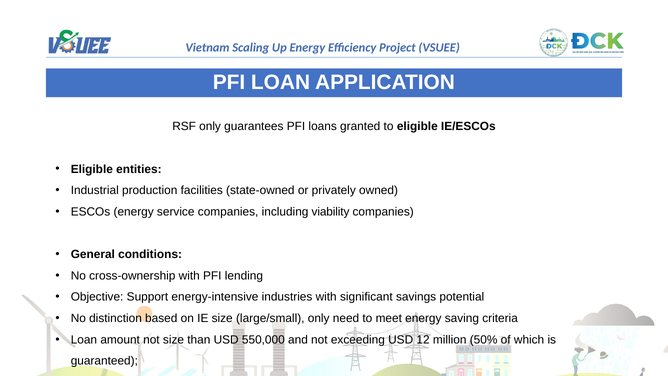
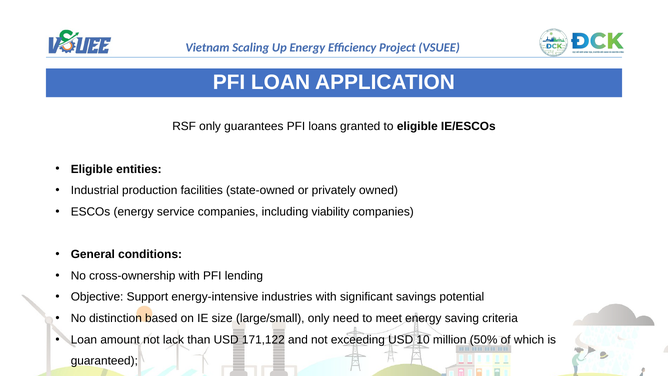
not size: size -> lack (173, 339)
550,000: 550,000 -> 171,122 (263, 339)
12: 12 -> 10 (423, 339)
